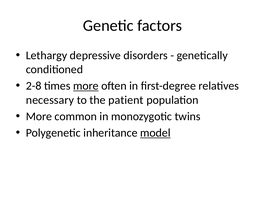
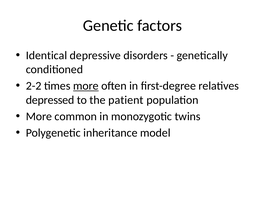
Lethargy: Lethargy -> Identical (46, 56)
2-8: 2-8 -> 2-2 (34, 86)
necessary: necessary -> depressed (50, 100)
model underline: present -> none (155, 133)
